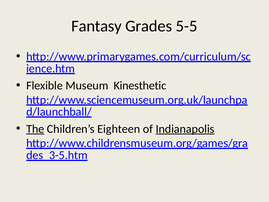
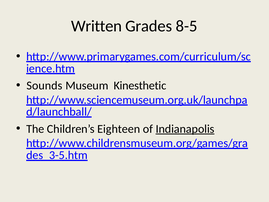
Fantasy: Fantasy -> Written (96, 26)
5-5: 5-5 -> 8-5 (187, 26)
Flexible: Flexible -> Sounds (44, 85)
The underline: present -> none (35, 129)
